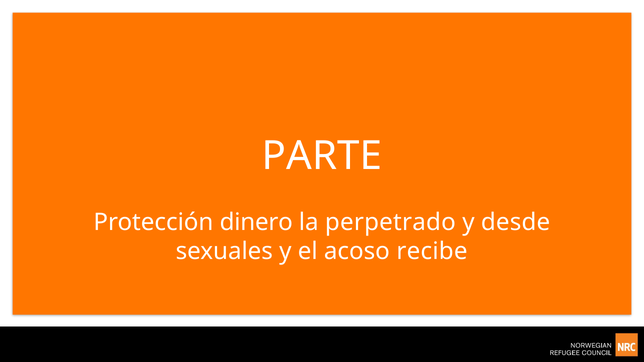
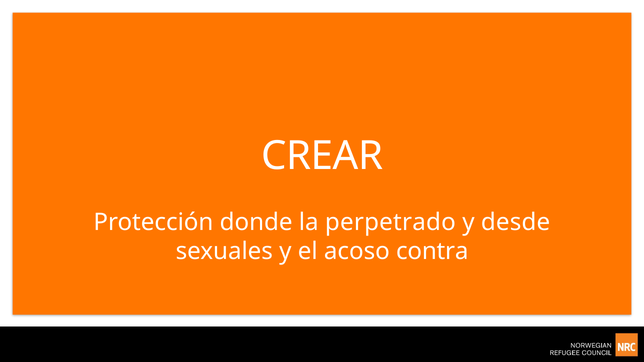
PARTE: PARTE -> CREAR (322, 156)
dinero: dinero -> donde (256, 223)
recibe: recibe -> contra (432, 252)
